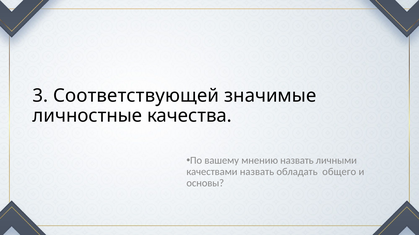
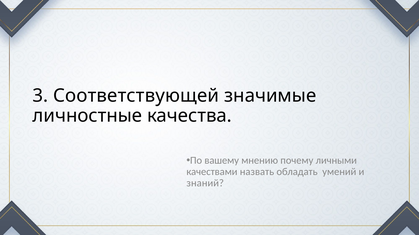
мнению назвать: назвать -> почему (297, 161)
общего: общего -> умений (339, 172)
основы: основы -> знаний (205, 184)
